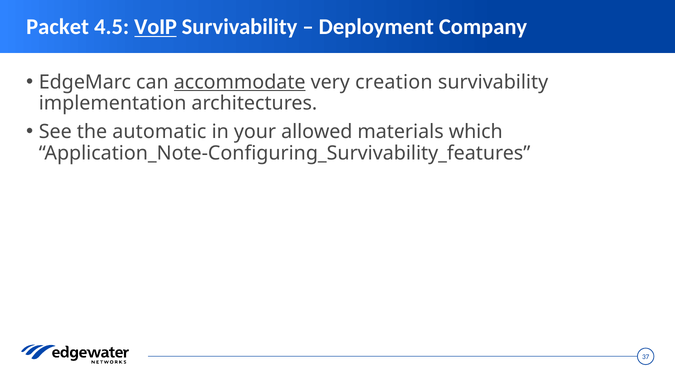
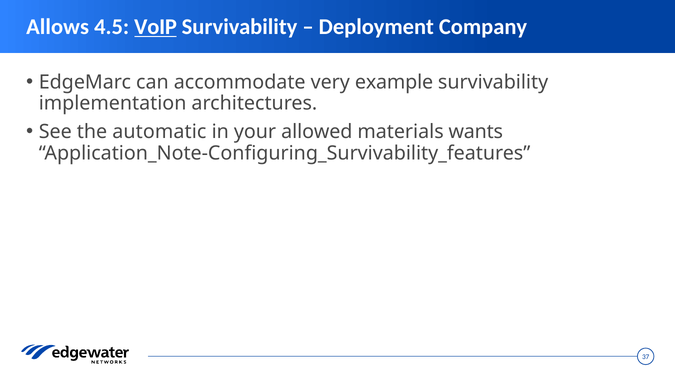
Packet: Packet -> Allows (58, 27)
accommodate underline: present -> none (240, 82)
creation: creation -> example (394, 82)
which: which -> wants (476, 132)
